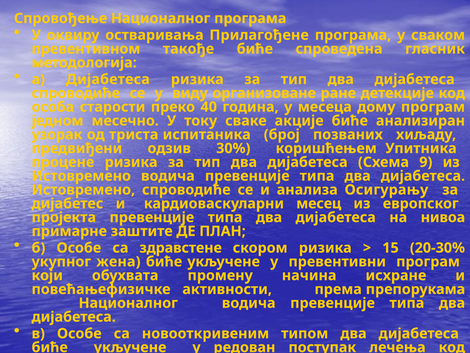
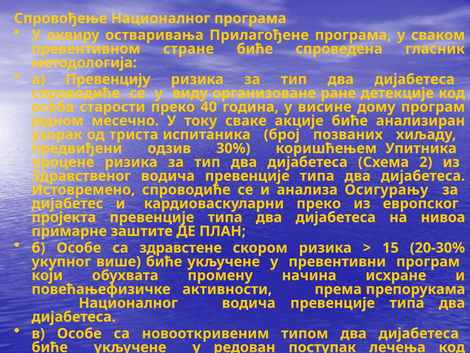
такође: такође -> стране (188, 49)
а Дијабетеса: Дијабетеса -> Превенцију (108, 79)
месеца: месеца -> висине (325, 107)
9: 9 -> 2 (426, 162)
Истовремено: Истовремено -> Здравственог (81, 176)
кардиоваскуларни месец: месец -> преко (319, 203)
жена: жена -> више (119, 261)
